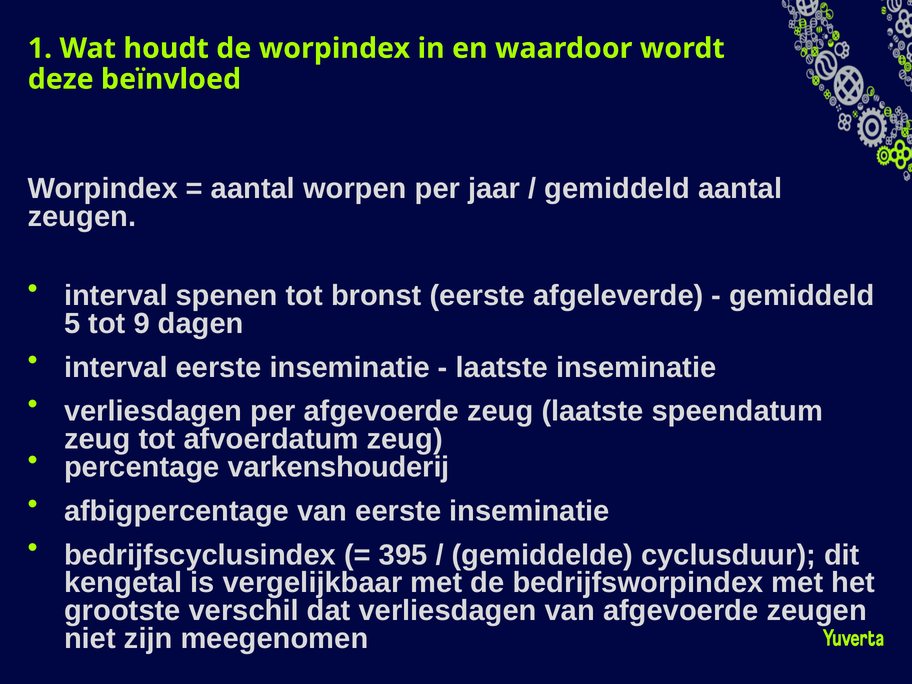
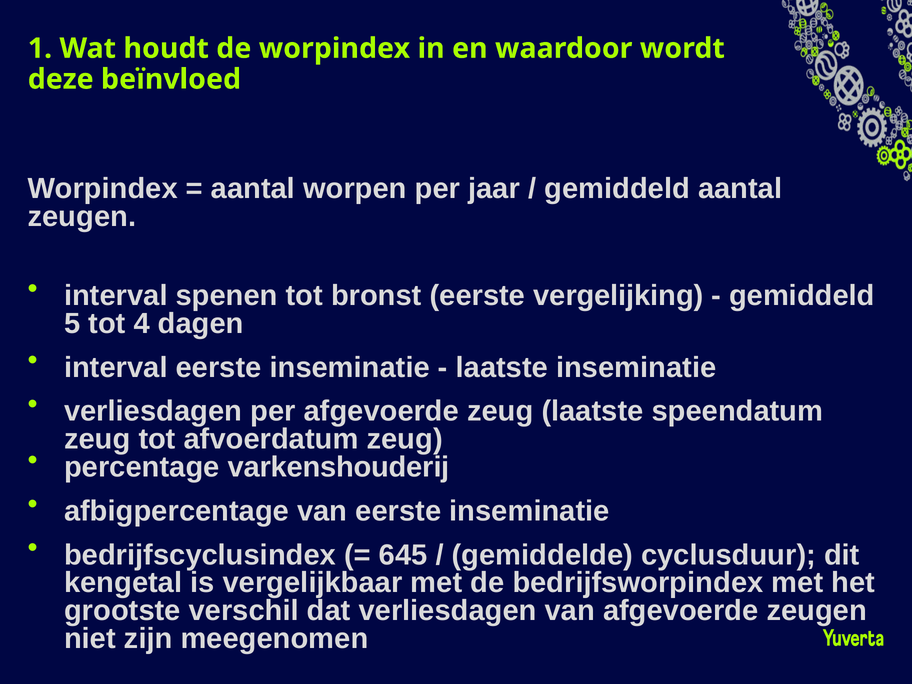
afgeleverde: afgeleverde -> vergelijking (618, 296)
9: 9 -> 4 (142, 324)
395: 395 -> 645 (403, 555)
